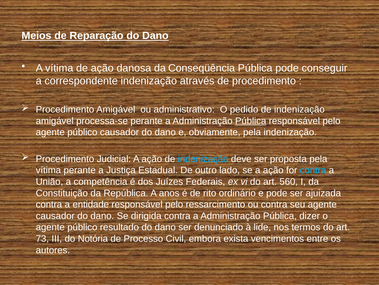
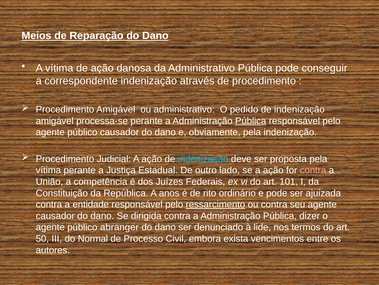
da Conseqüência: Conseqüência -> Administrativo (202, 68)
contra colour: light blue -> pink (313, 170)
560: 560 -> 101 (289, 181)
ressarcimento underline: none -> present (215, 204)
resultado: resultado -> abranger (119, 227)
73: 73 -> 50 (42, 238)
Notória: Notória -> Normal (93, 238)
